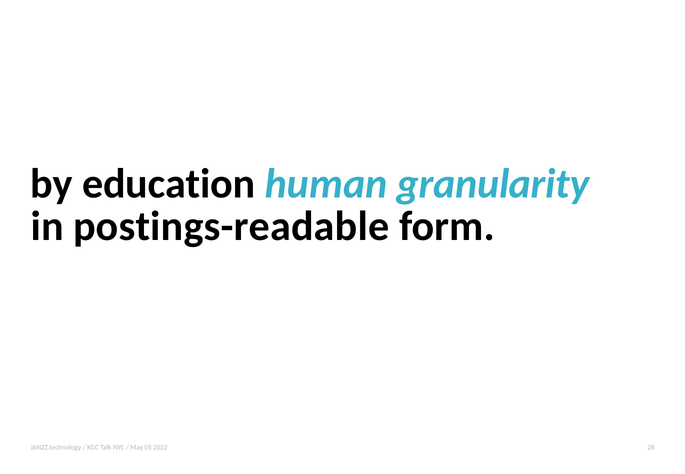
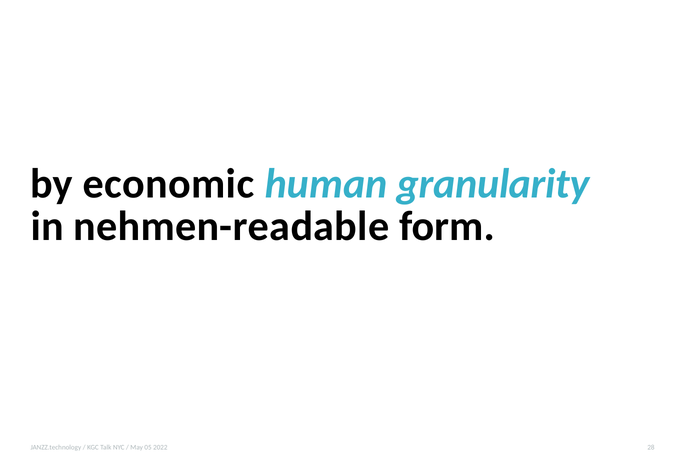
education: education -> economic (168, 184)
postings-readable: postings-readable -> nehmen-readable (231, 226)
